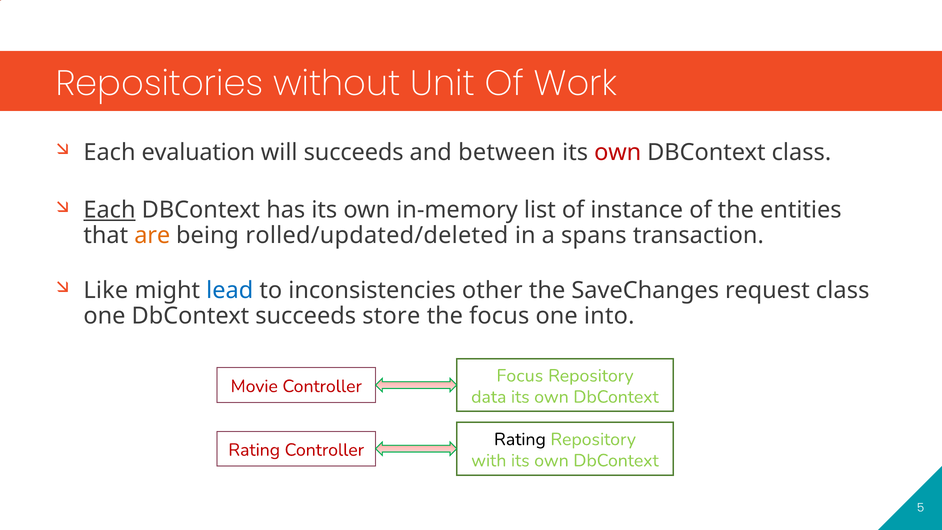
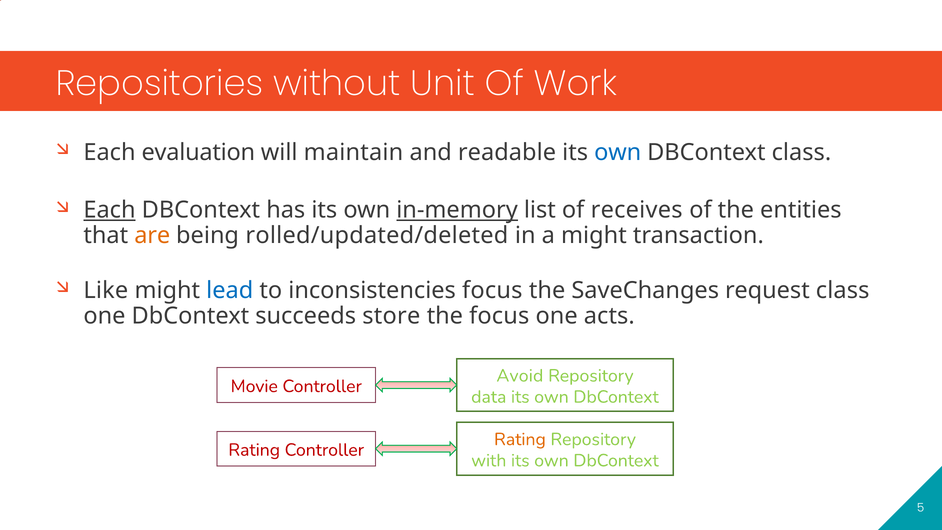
will succeeds: succeeds -> maintain (353, 152)
between: between -> readable (507, 152)
own colour: red -> blue (618, 152)
in-memory underline: none -> present (457, 210)
instance: instance -> receives (637, 210)
a spans: spans -> might (594, 236)
inconsistencies other: other -> focus (492, 290)
into: into -> acts (609, 316)
Focus: Focus -> Avoid (520, 376)
Rating colour: black -> orange (520, 439)
